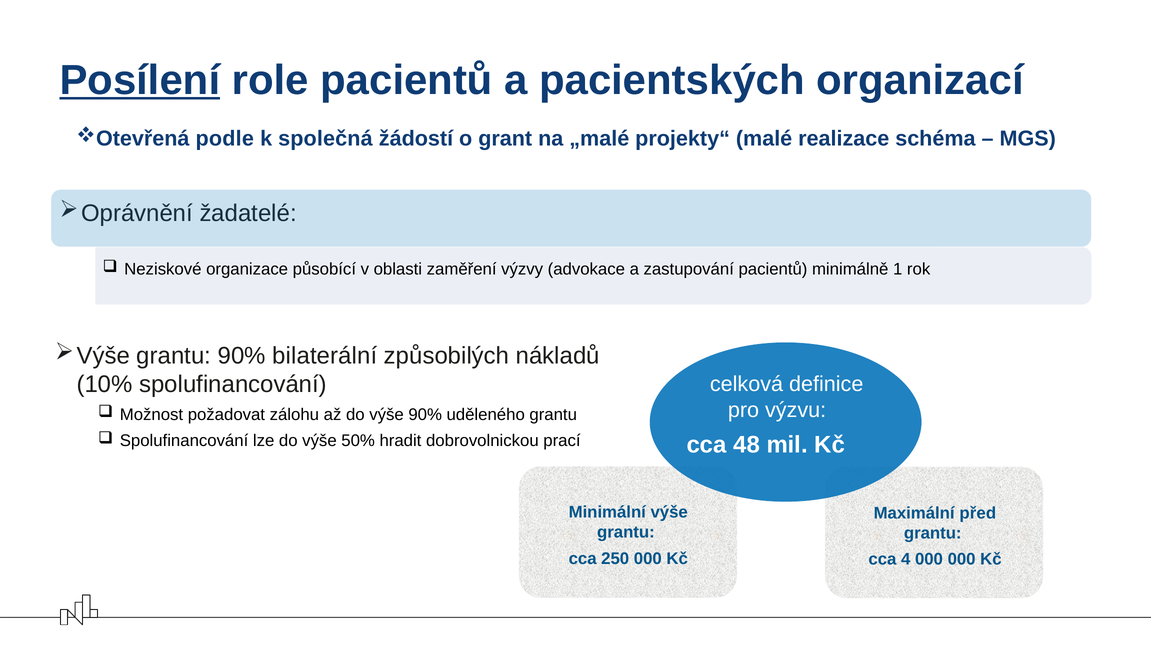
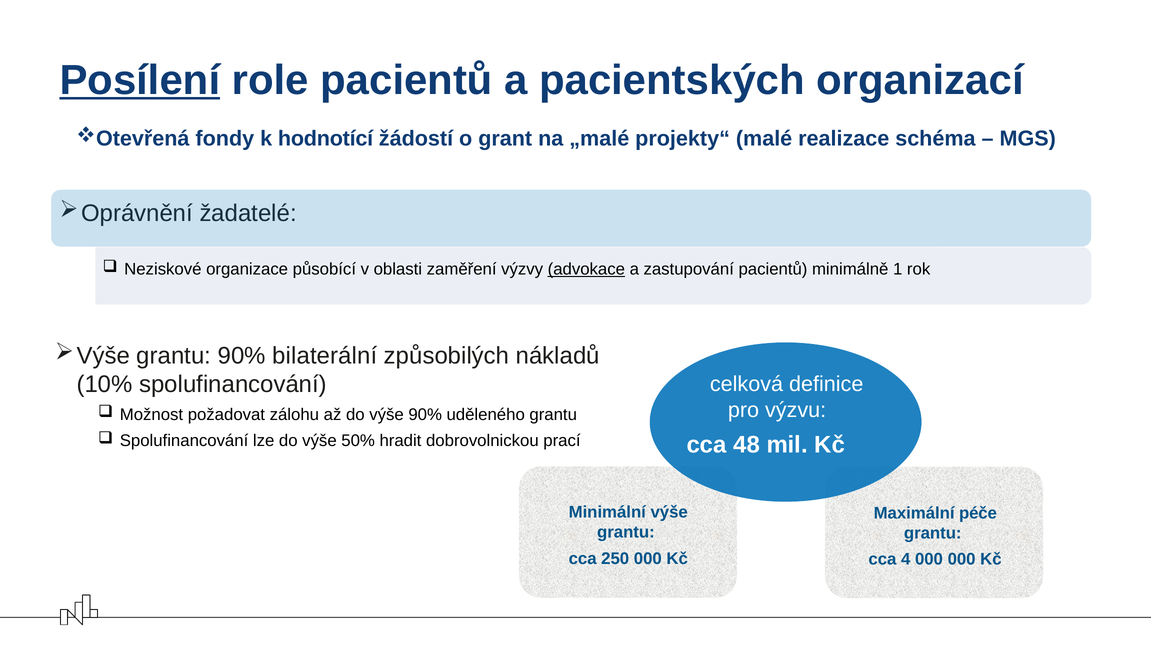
podle: podle -> fondy (225, 139)
společná: společná -> hodnotící (326, 139)
advokace underline: none -> present (586, 269)
před: před -> péče (978, 513)
